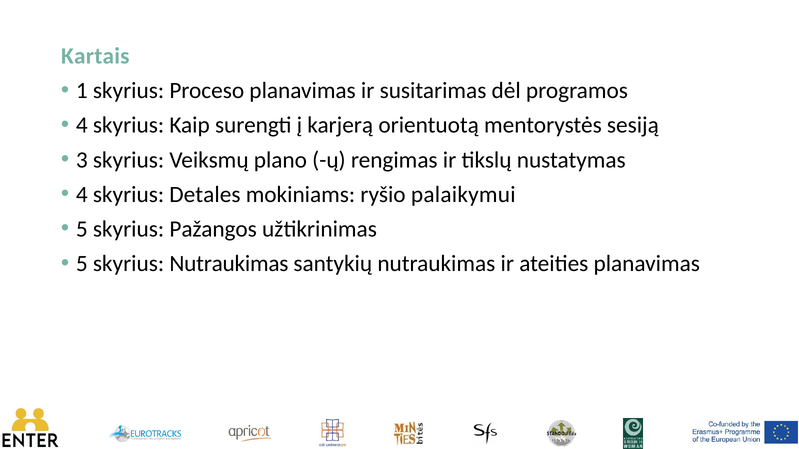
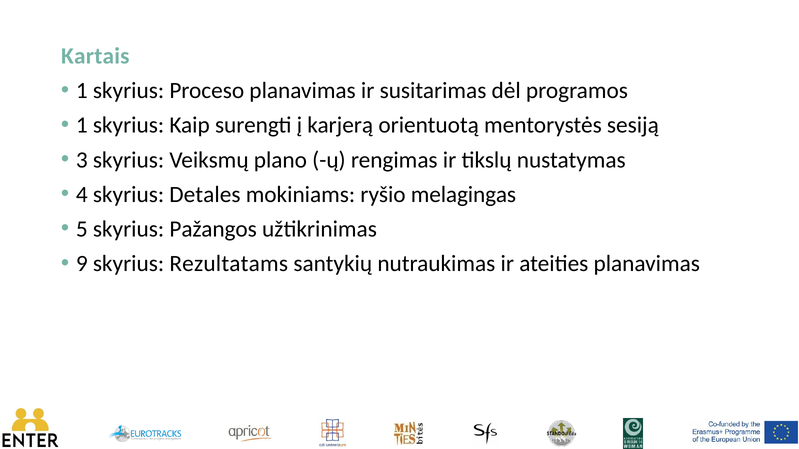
4: 4 -> 1 (82, 125)
palaikymui: palaikymui -> melagingas (463, 195)
5: 5 -> 9 (82, 264)
skyrius Nutraukimas: Nutraukimas -> Rezultatams (229, 264)
